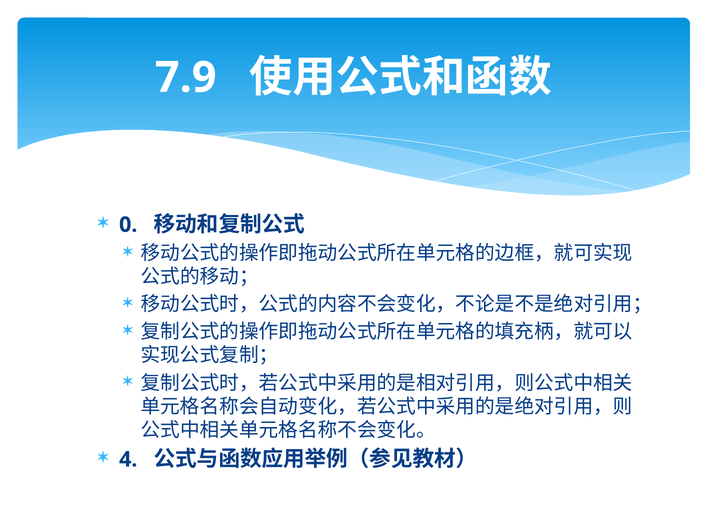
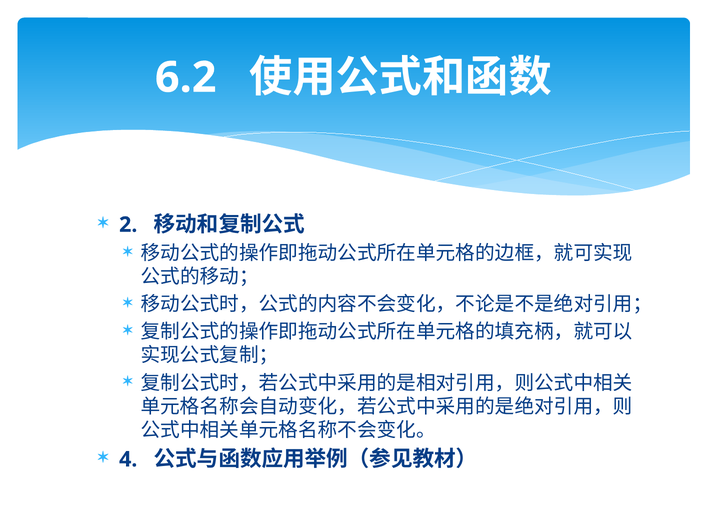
7.9: 7.9 -> 6.2 (186, 78)
0: 0 -> 2 (128, 225)
